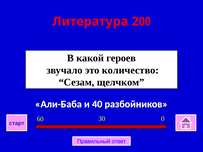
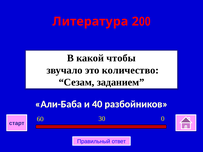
героев: героев -> чтобы (121, 58)
щелчком: щелчком -> заданием (121, 82)
